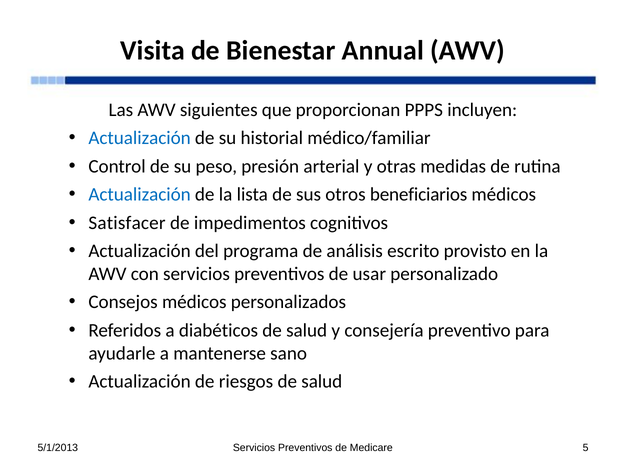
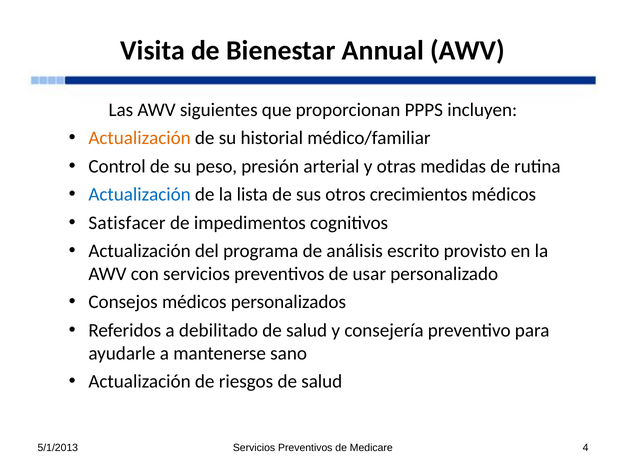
Actualización colour: blue -> orange (140, 138)
beneficiarios: beneficiarios -> crecimientos (419, 194)
diabéticos: diabéticos -> debilitado (218, 330)
5: 5 -> 4 (586, 447)
